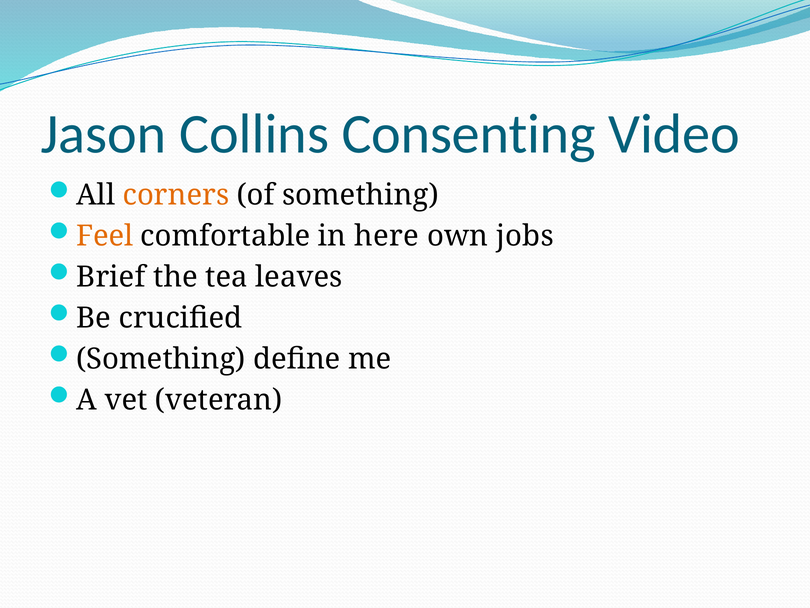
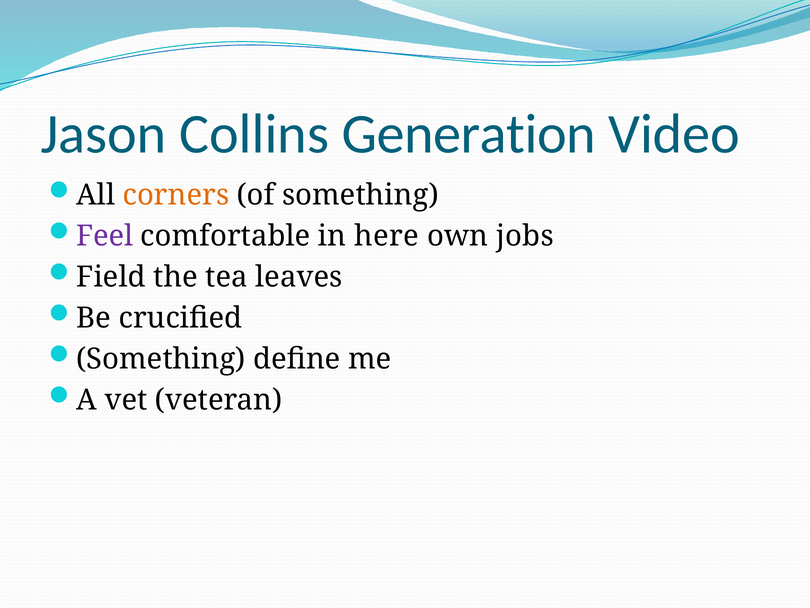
Consenting: Consenting -> Generation (469, 134)
Feel colour: orange -> purple (105, 236)
Brief: Brief -> Field (111, 277)
